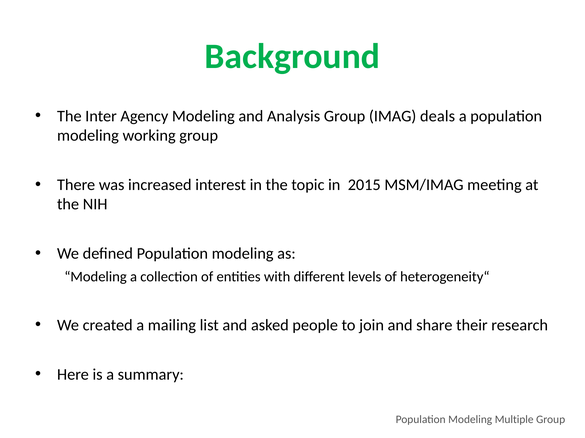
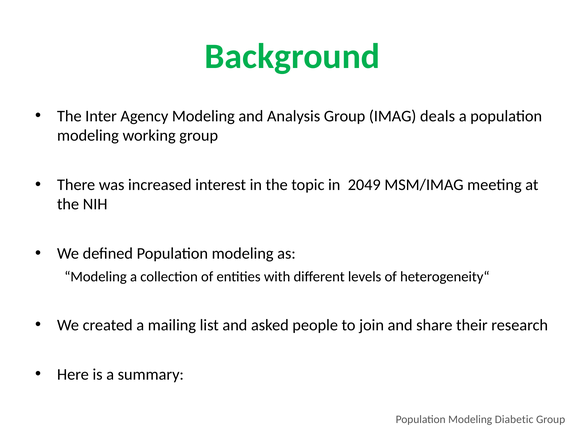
2015: 2015 -> 2049 (364, 185)
Multiple: Multiple -> Diabetic (514, 420)
